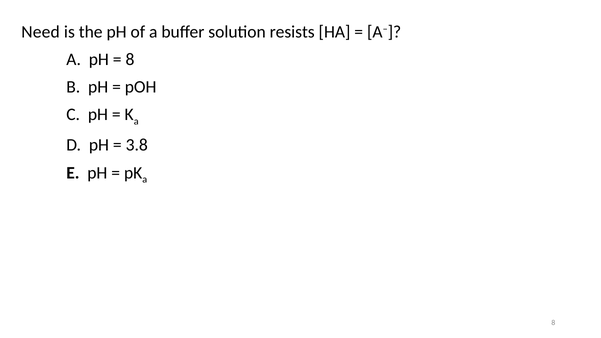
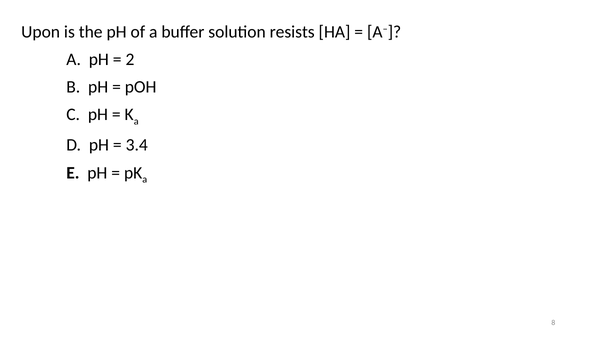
Need: Need -> Upon (41, 32)
8: 8 -> 2 (130, 59)
3.8: 3.8 -> 3.4 (137, 145)
